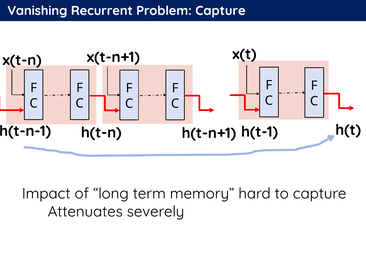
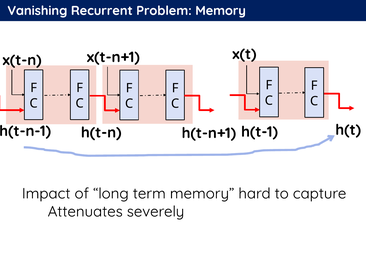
Problem Capture: Capture -> Memory (221, 11)
